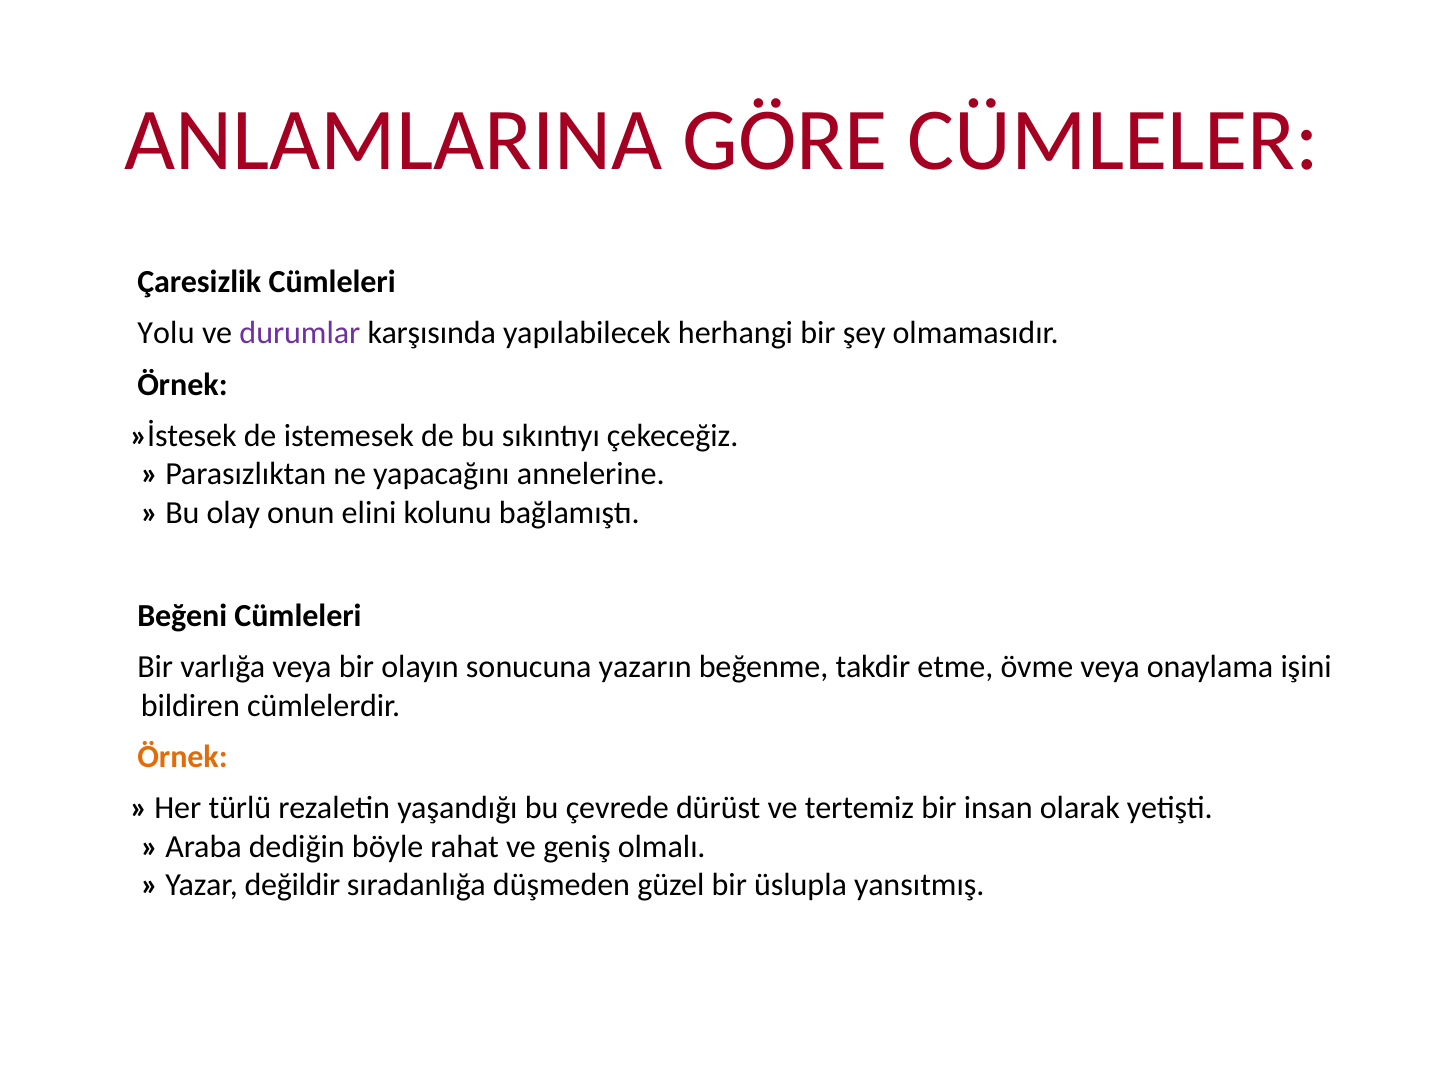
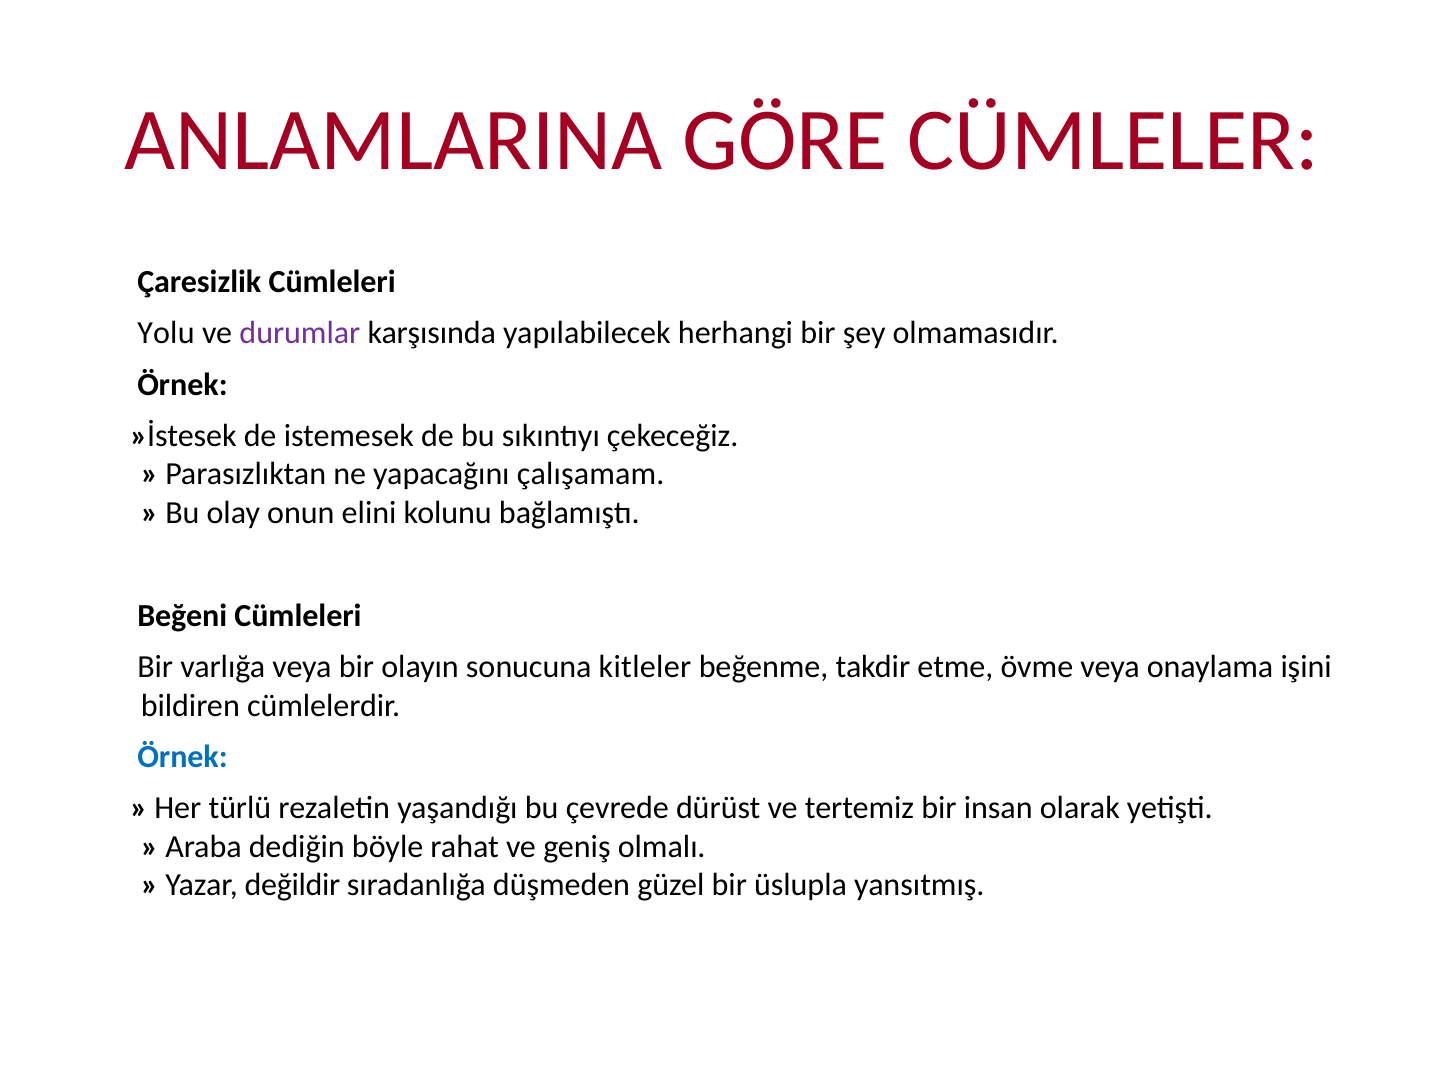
annelerine: annelerine -> çalışamam (591, 474)
yazarın: yazarın -> kitleler (645, 667)
Örnek colour: orange -> blue (182, 757)
